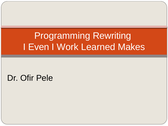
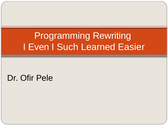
Work: Work -> Such (68, 47)
Makes: Makes -> Easier (131, 47)
